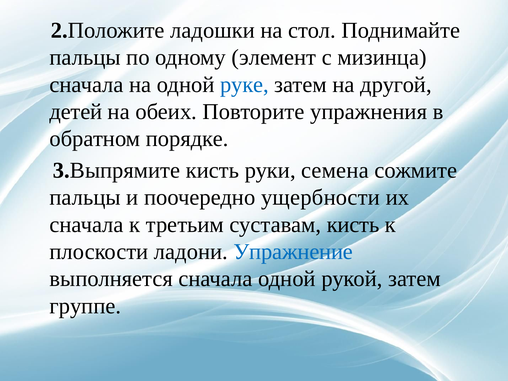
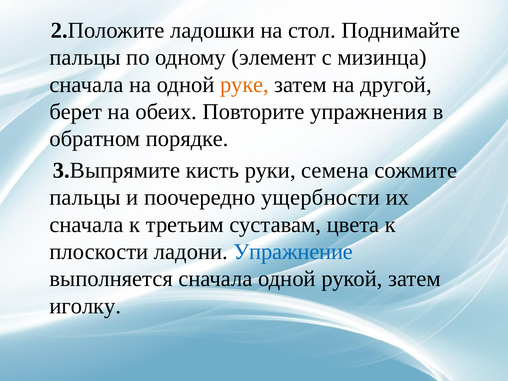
руке colour: blue -> orange (244, 85)
детей: детей -> берет (76, 112)
суставам кисть: кисть -> цвета (353, 225)
группе: группе -> иголку (85, 306)
